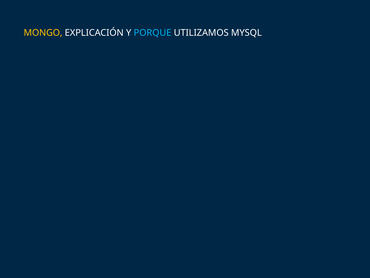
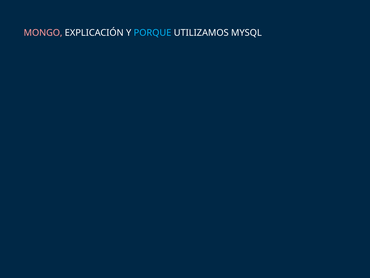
MONGO colour: yellow -> pink (43, 33)
